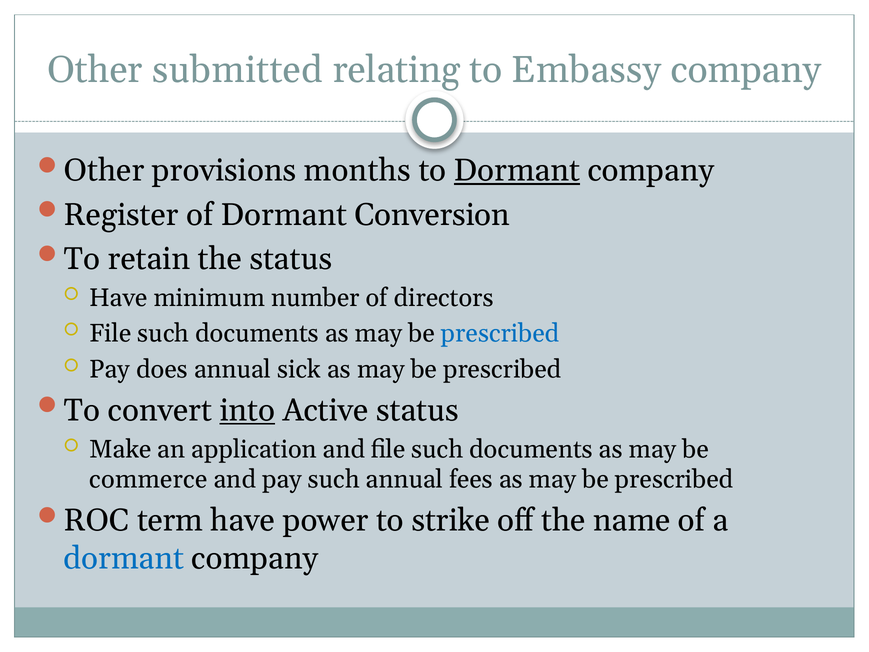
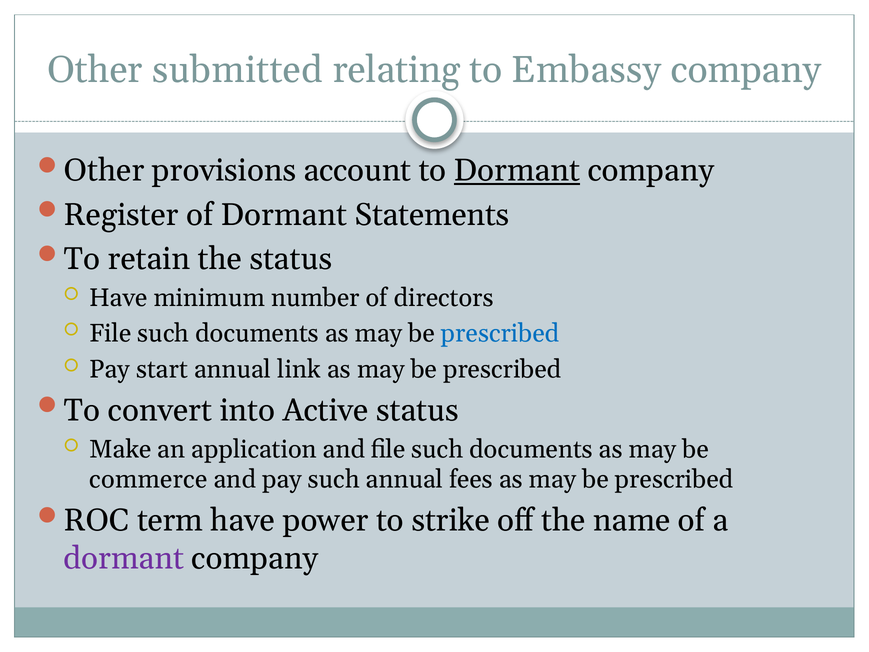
months: months -> account (357, 170)
Conversion: Conversion -> Statements (432, 215)
does: does -> start (162, 369)
sick: sick -> link (299, 369)
into underline: present -> none (247, 410)
dormant colour: blue -> purple (124, 558)
